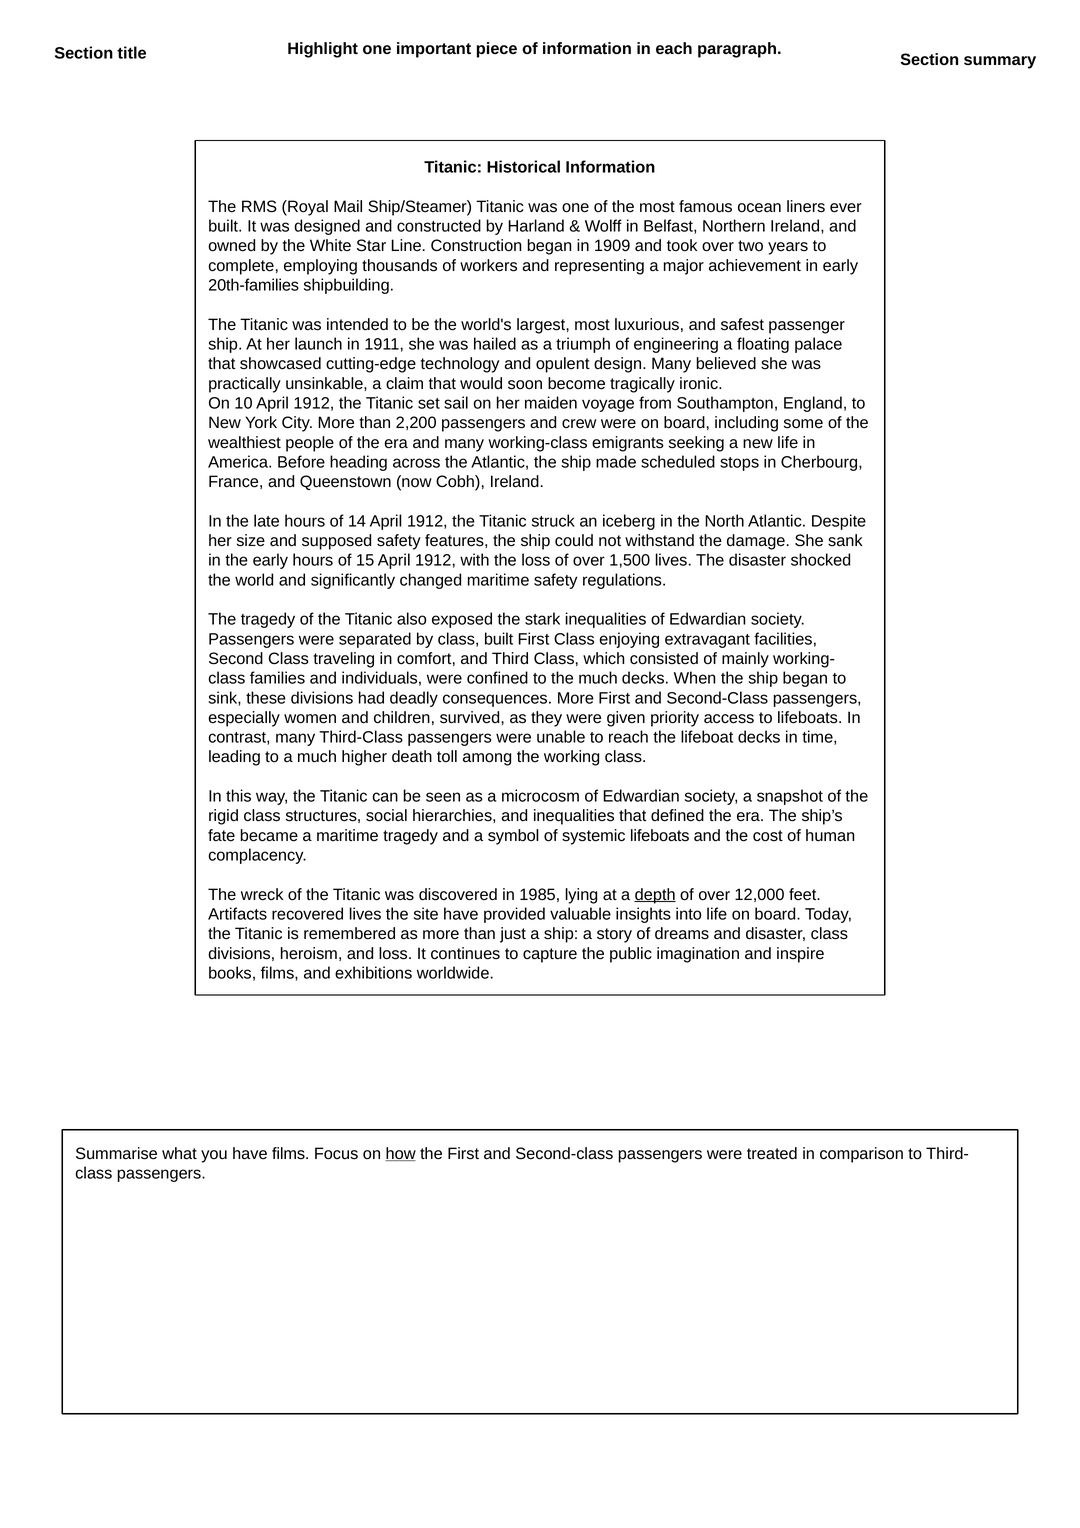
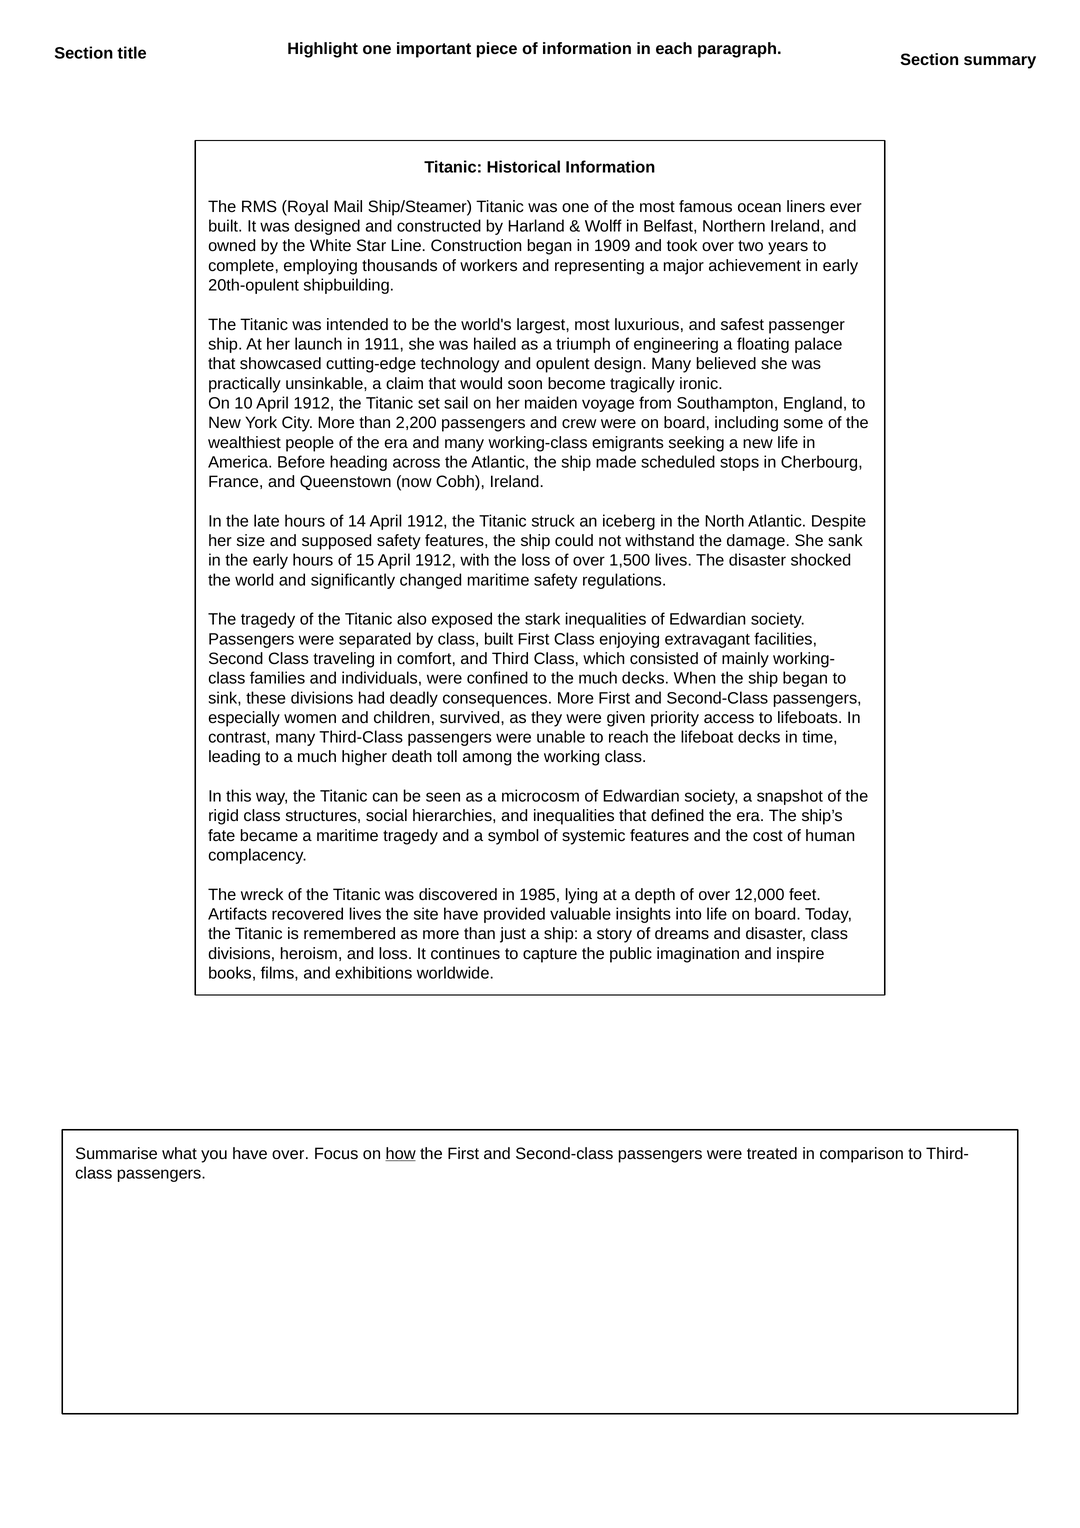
20th-families: 20th-families -> 20th-opulent (254, 285)
systemic lifeboats: lifeboats -> features (660, 835)
depth underline: present -> none (655, 894)
have films: films -> over (291, 1153)
